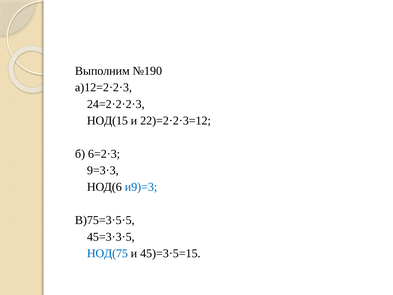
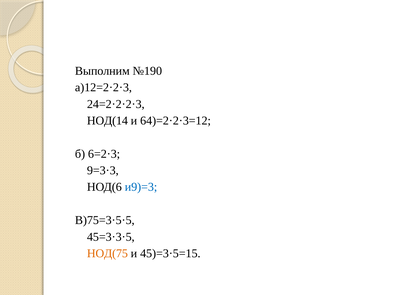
НОД(15: НОД(15 -> НОД(14 (107, 121)
22)=2·2·3=12: 22)=2·2·3=12 -> 64)=2·2·3=12 (176, 121)
НОД(75 colour: blue -> orange (107, 253)
